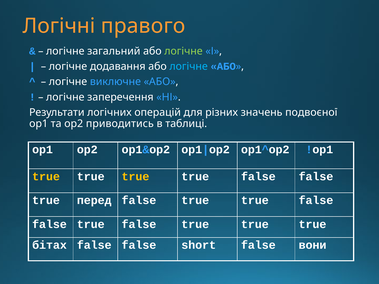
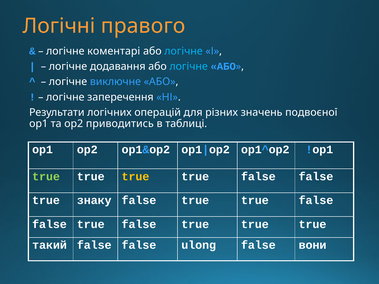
загальний: загальний -> коментарі (114, 51)
логічне colour: light green -> light blue (183, 51)
true colour: yellow -> light green (46, 177)
перед: перед -> знаку (94, 201)
бітах: бітах -> такий (49, 245)
short: short -> ulong (199, 245)
